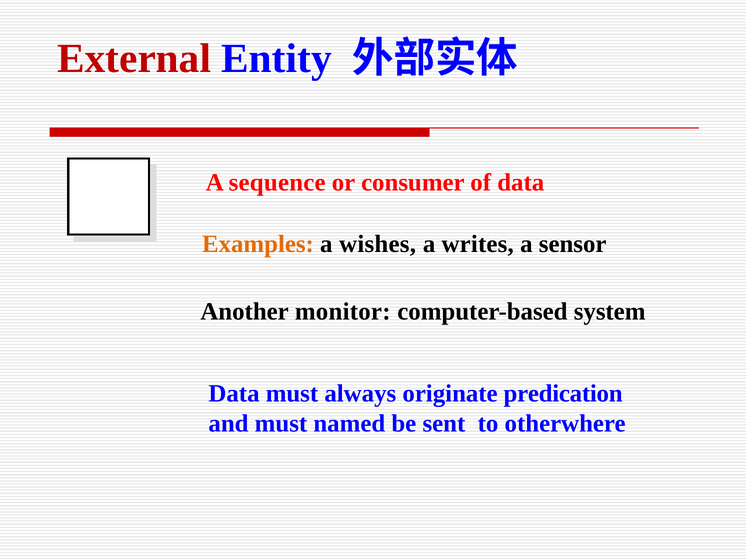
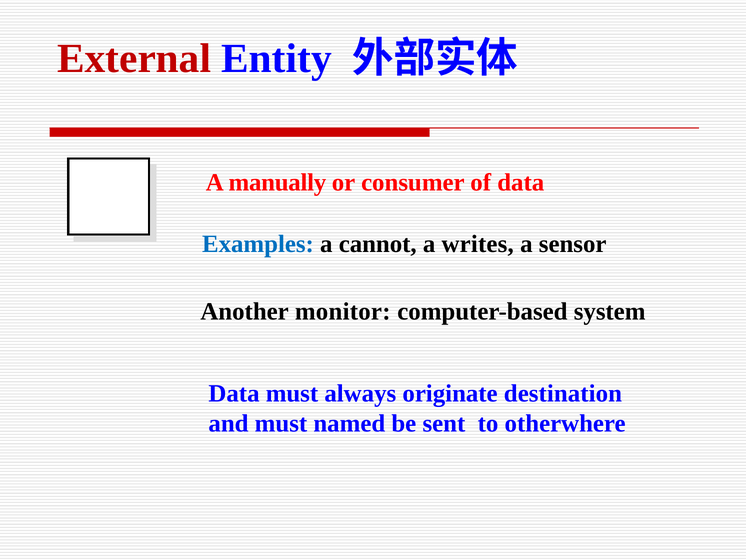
sequence: sequence -> manually (277, 183)
Examples colour: orange -> blue (258, 244)
wishes: wishes -> cannot (378, 244)
predication: predication -> destination (563, 393)
